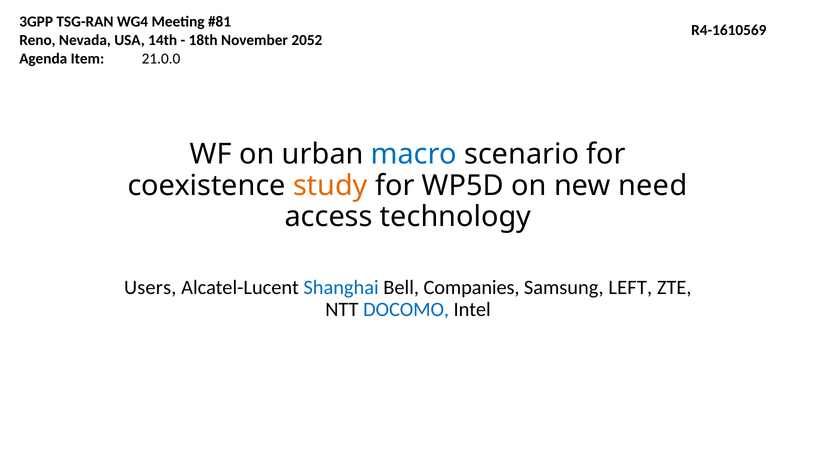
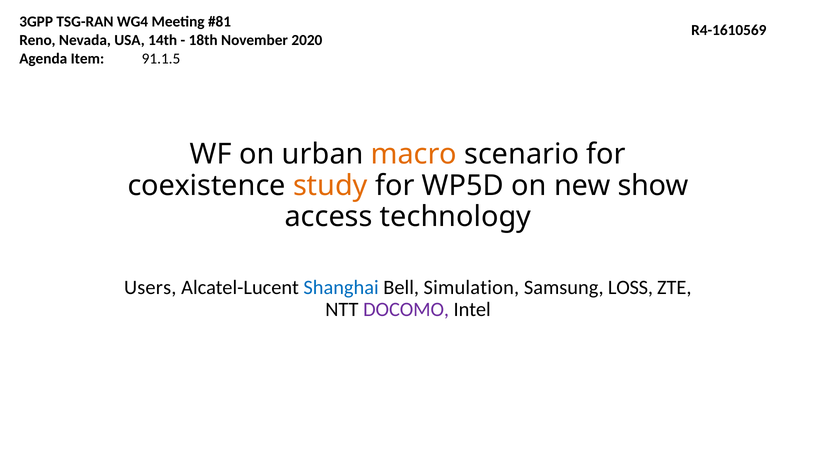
2052: 2052 -> 2020 (307, 40)
21.0.0: 21.0.0 -> 91.1.5 (161, 59)
macro colour: blue -> orange (414, 154)
need: need -> show (653, 186)
Companies: Companies -> Simulation (471, 288)
LEFT: LEFT -> LOSS (630, 288)
DOCOMO colour: blue -> purple (406, 310)
